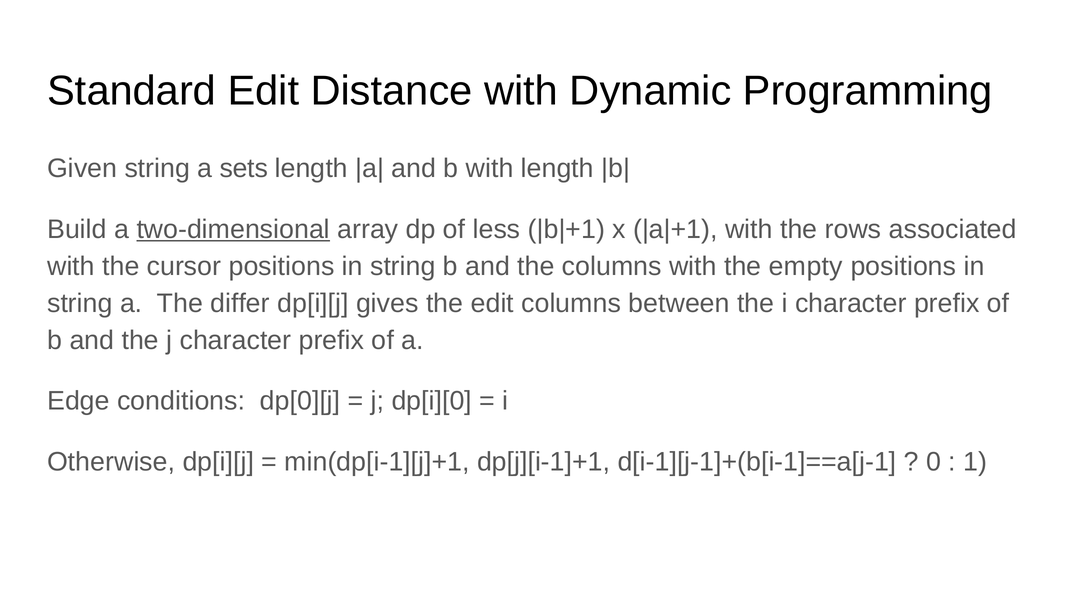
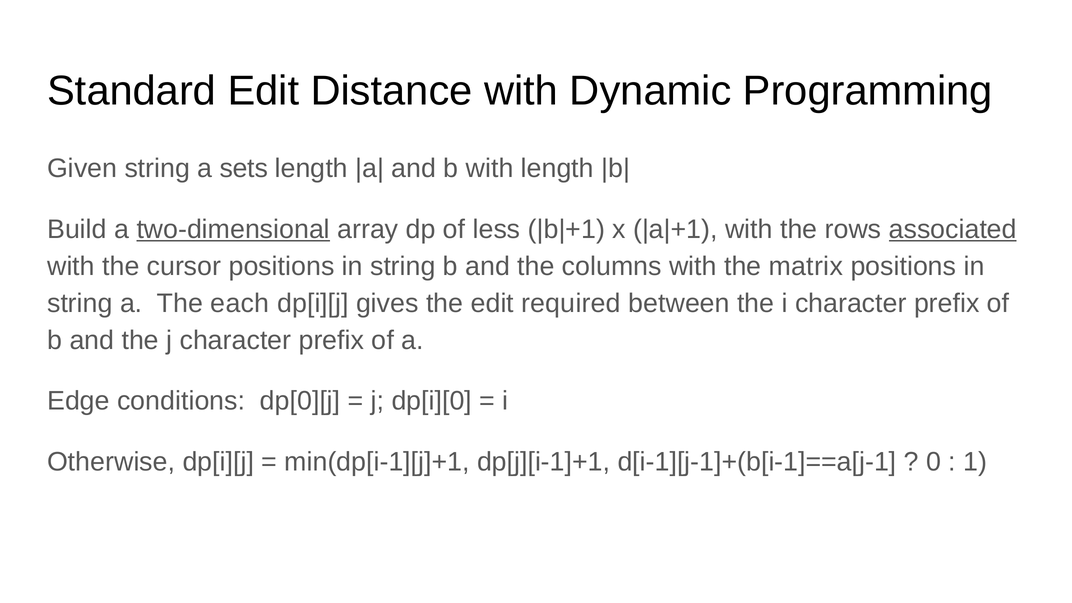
associated underline: none -> present (953, 229)
empty: empty -> matrix (806, 266)
differ: differ -> each (240, 303)
edit columns: columns -> required (571, 303)
